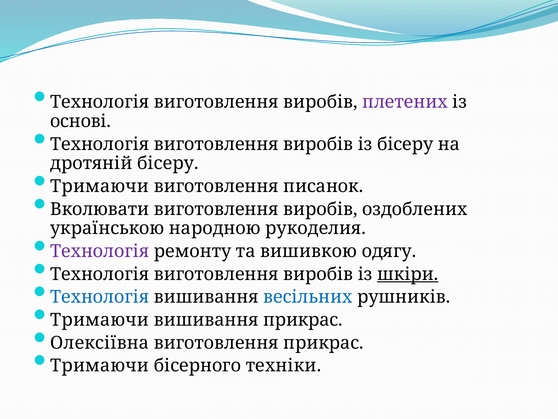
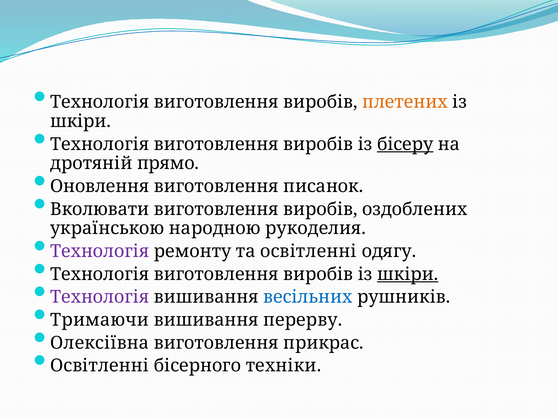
плетених colour: purple -> orange (405, 102)
основі: основі -> шкіри (81, 121)
бісеру underline: none -> present (405, 144)
дротяній бісеру: бісеру -> прямо (168, 163)
Тримаючи: Тримаючи -> Оновлення (100, 186)
та вишивкою: вишивкою -> освітленні (309, 251)
Технологія colour: blue -> purple (100, 297)
вишивання прикрас: прикрас -> перерву (303, 320)
Тримаючи: Тримаючи -> Освітленні (100, 365)
